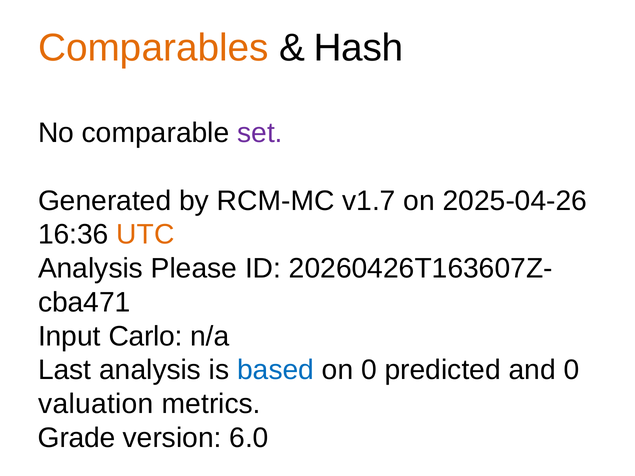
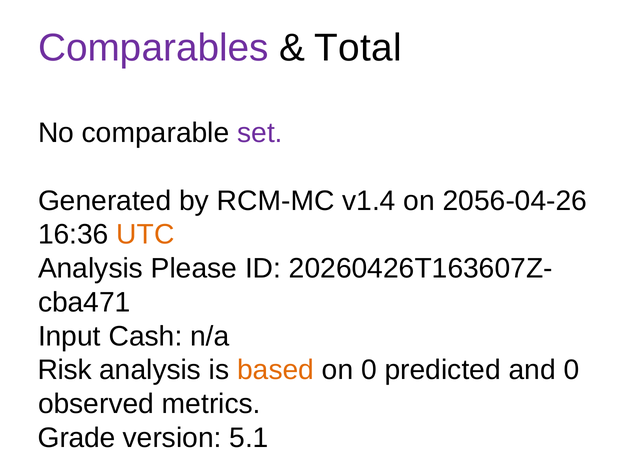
Comparables colour: orange -> purple (153, 48)
Hash: Hash -> Total (358, 48)
v1.7: v1.7 -> v1.4 (369, 201)
2025-04-26: 2025-04-26 -> 2056-04-26 (515, 201)
Carlo: Carlo -> Cash (145, 336)
Last: Last -> Risk (65, 370)
based colour: blue -> orange (276, 370)
valuation: valuation -> observed (96, 404)
6.0: 6.0 -> 5.1 (249, 438)
